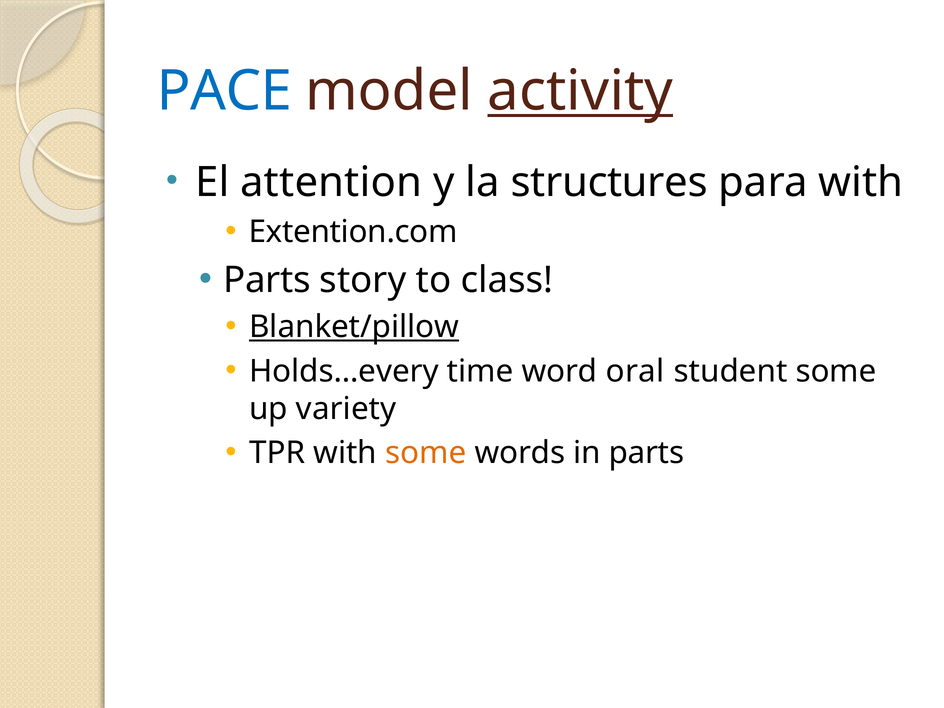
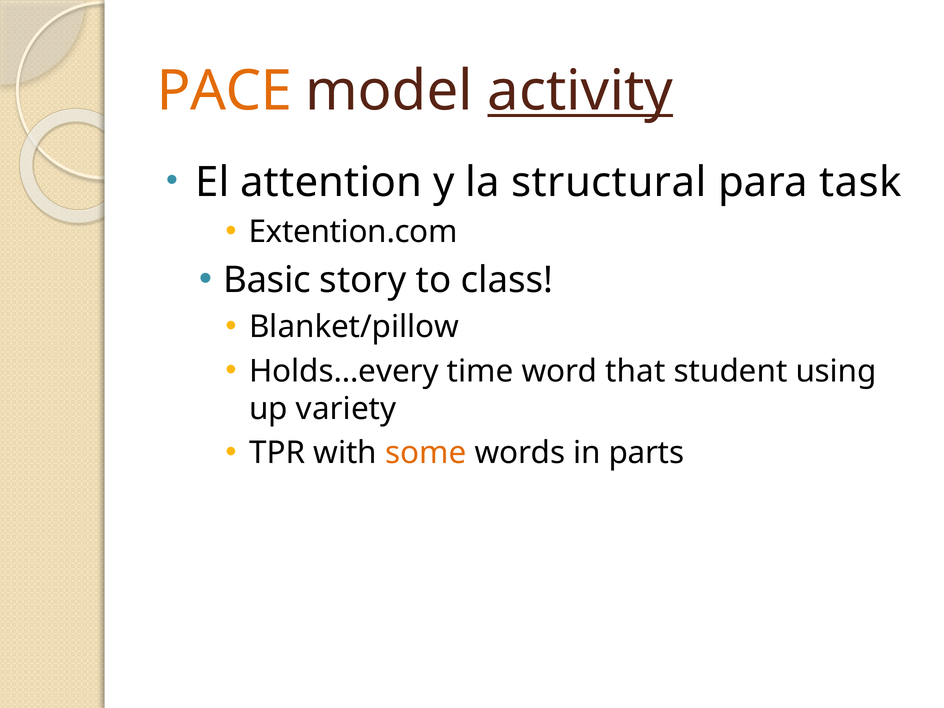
PACE colour: blue -> orange (224, 91)
structures: structures -> structural (609, 182)
para with: with -> task (861, 182)
Parts: Parts -> Basic (267, 280)
Blanket/pillow underline: present -> none (354, 327)
oral: oral -> that (635, 371)
student some: some -> using (836, 371)
